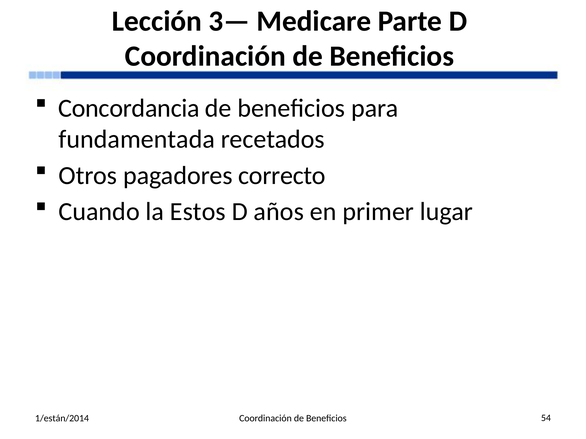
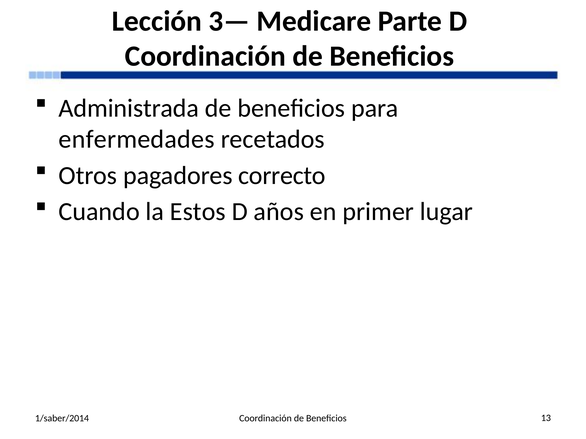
Concordancia: Concordancia -> Administrada (129, 108)
fundamentada: fundamentada -> enfermedades (137, 140)
1/están/2014: 1/están/2014 -> 1/saber/2014 (62, 419)
54: 54 -> 13 (546, 419)
